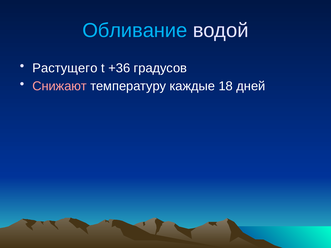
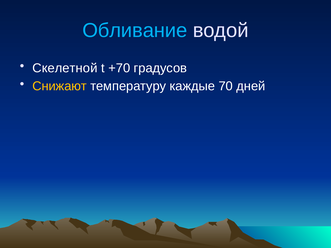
Растущего: Растущего -> Скелетной (65, 68)
+36: +36 -> +70 (119, 68)
Снижают colour: pink -> yellow (60, 86)
18: 18 -> 70 (226, 86)
